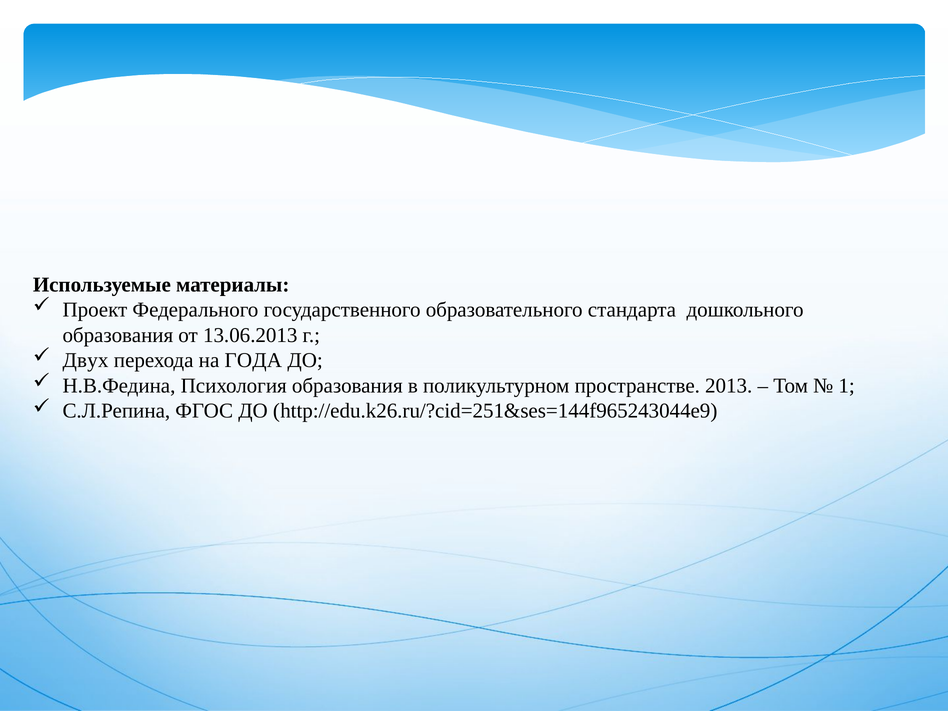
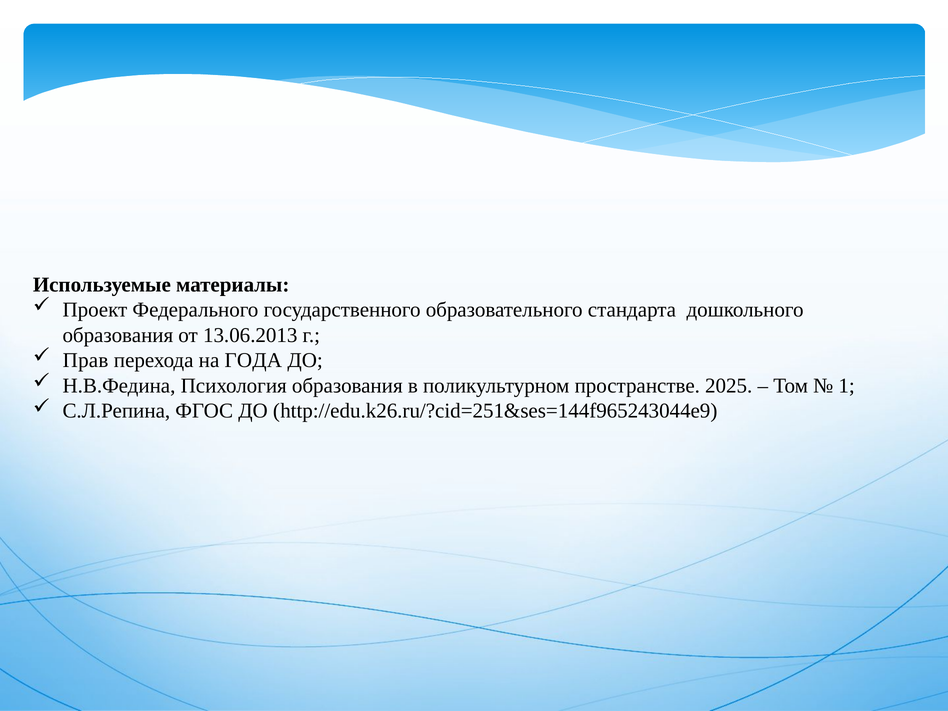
Двух: Двух -> Прав (86, 360)
2013: 2013 -> 2025 (729, 386)
